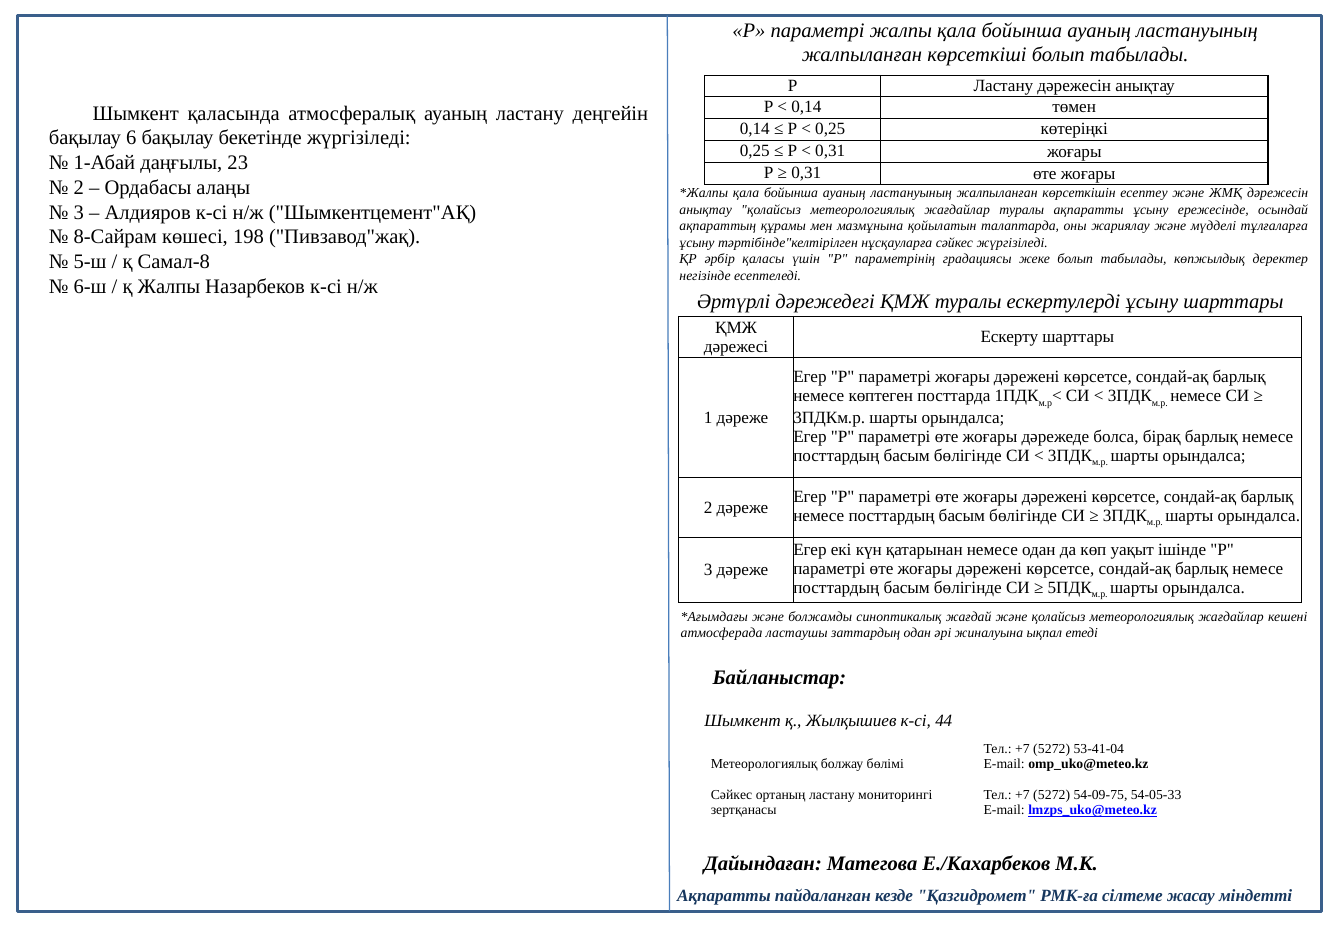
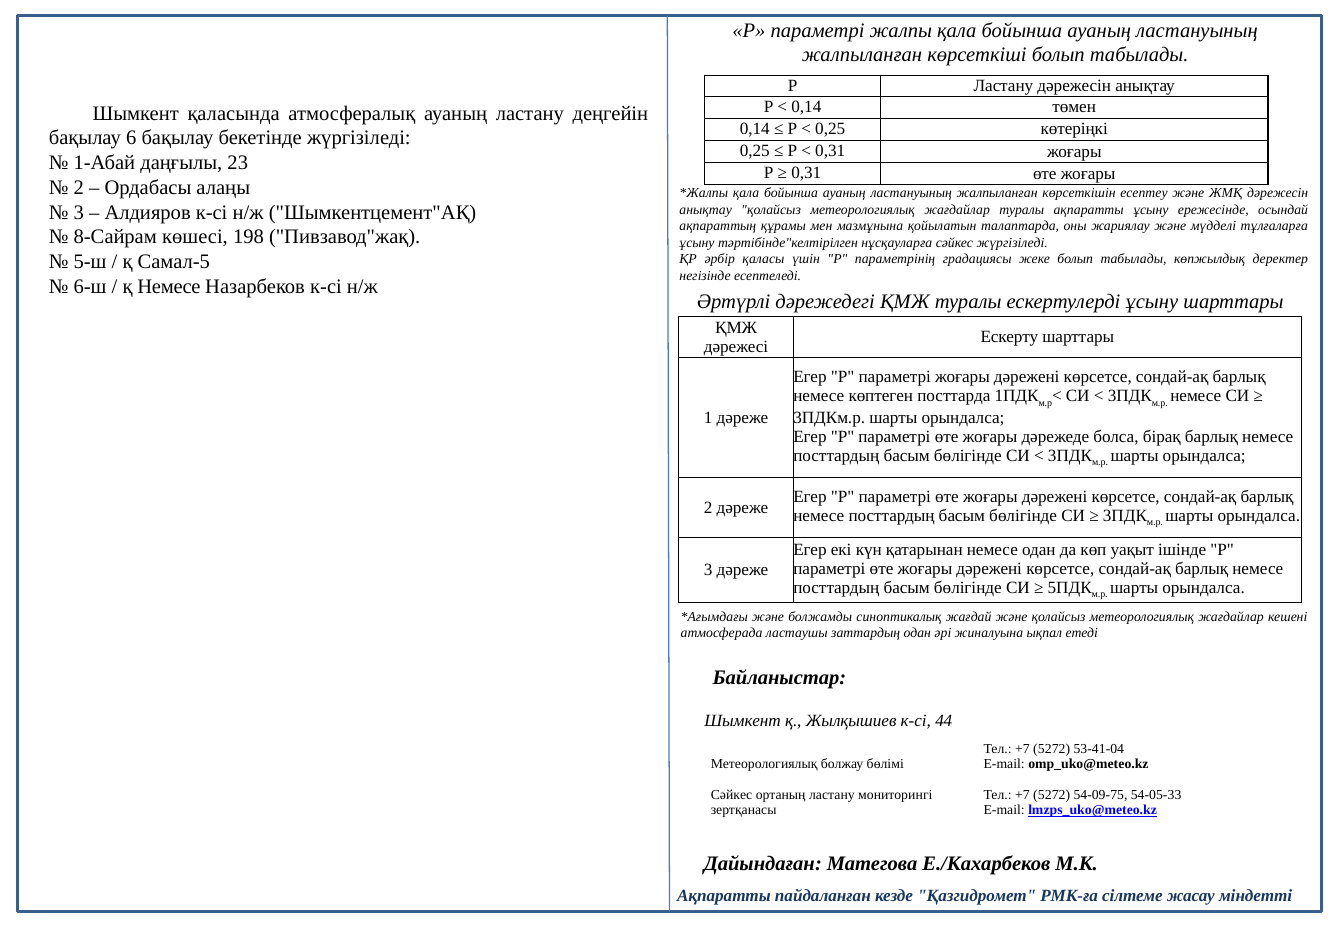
Самал-8: Самал-8 -> Самал-5 (174, 262)
қ Жалпы: Жалпы -> Немесе (169, 286)
